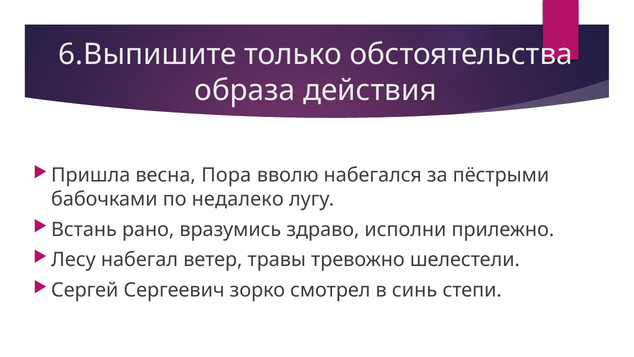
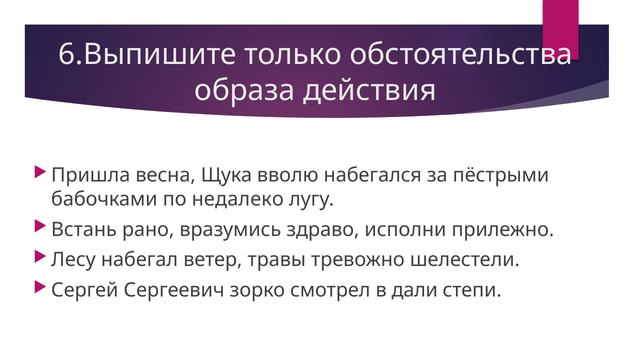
Пора: Пора -> Щука (226, 175)
синь: синь -> дали (415, 290)
